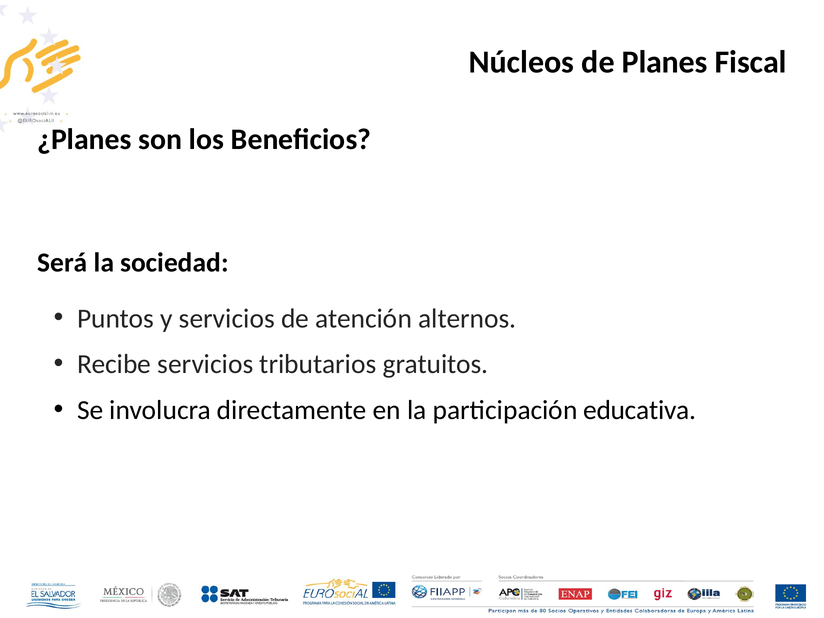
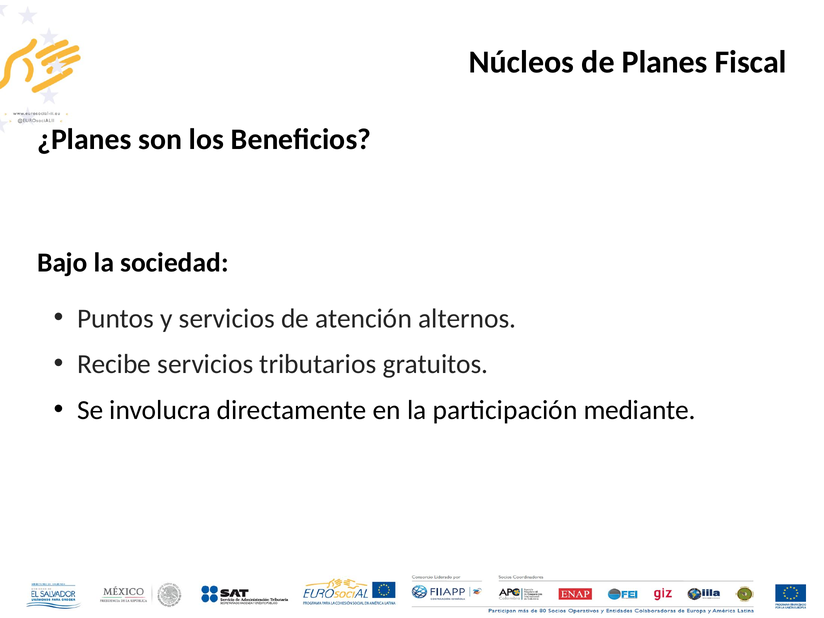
Será: Será -> Bajo (62, 263)
educativa: educativa -> mediante (640, 410)
